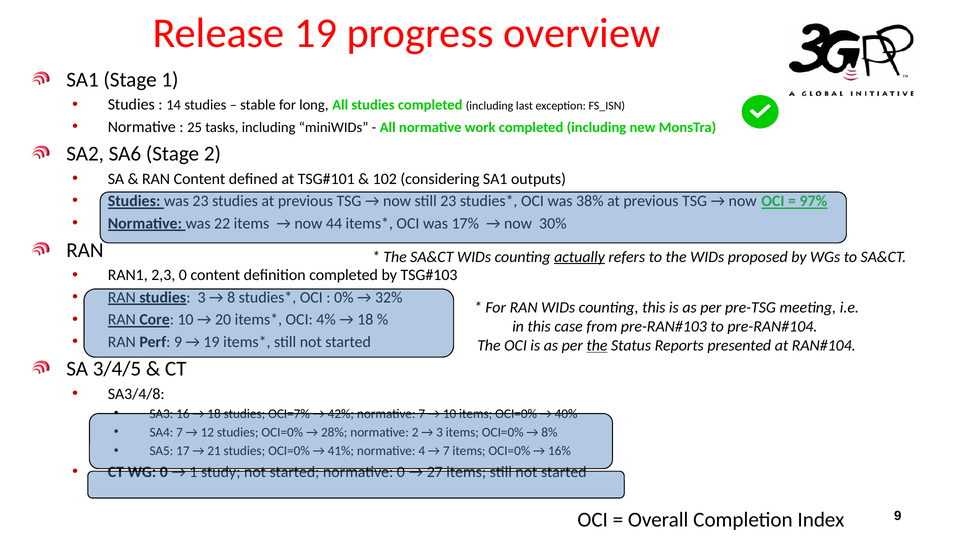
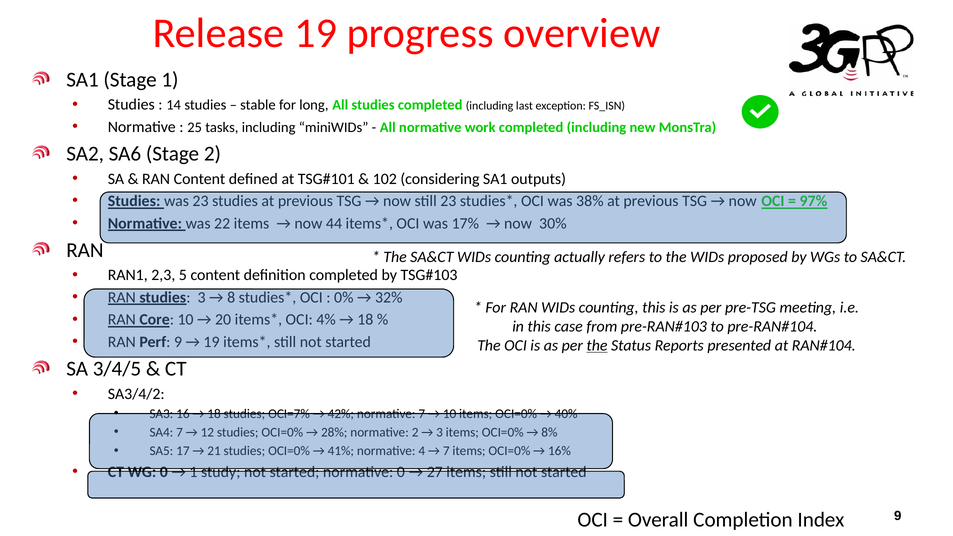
actually underline: present -> none (580, 257)
2,3 0: 0 -> 5 (183, 275)
SA3/4/8: SA3/4/8 -> SA3/4/2 (136, 394)
